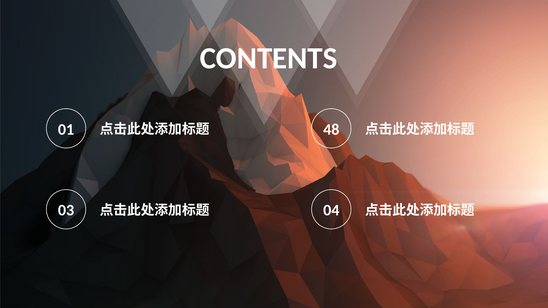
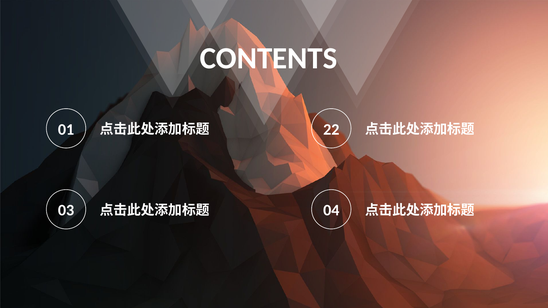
48: 48 -> 22 (331, 130)
